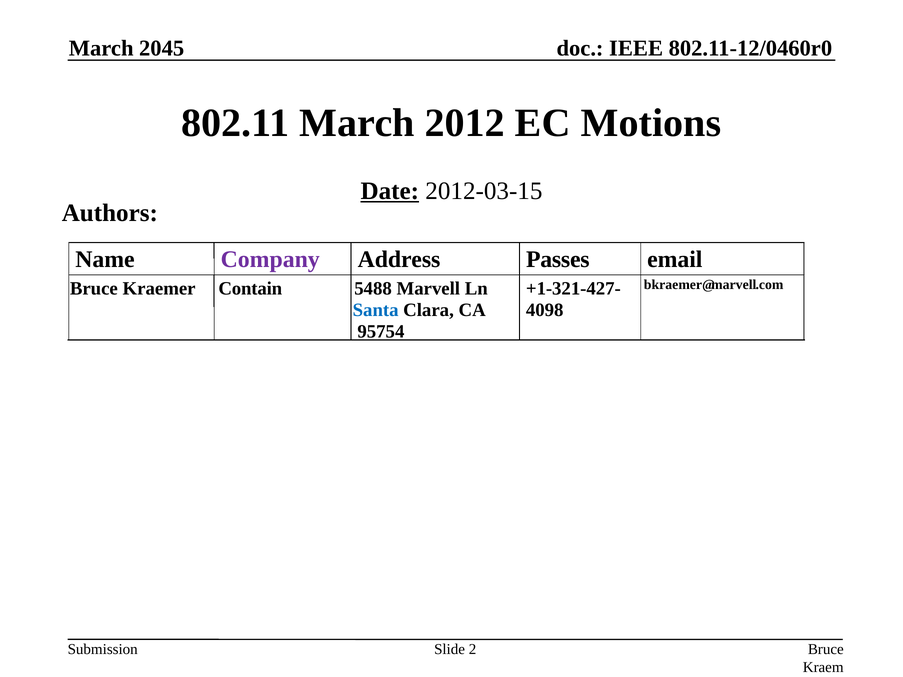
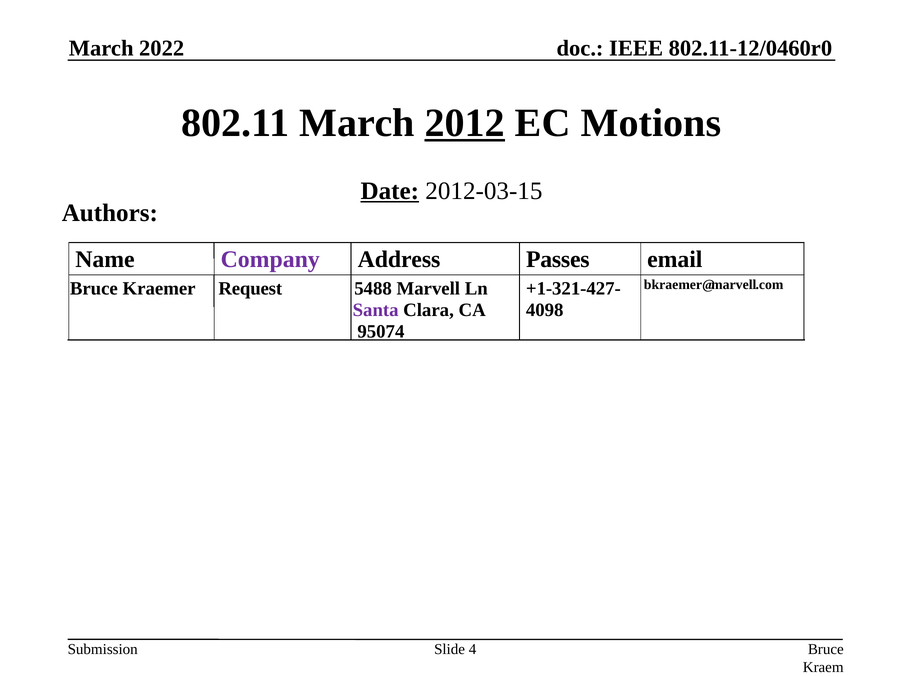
2045: 2045 -> 2022 (162, 48)
2012 underline: none -> present (465, 123)
Contain: Contain -> Request (250, 289)
Santa colour: blue -> purple (376, 310)
95754: 95754 -> 95074 (381, 332)
2: 2 -> 4 (473, 650)
